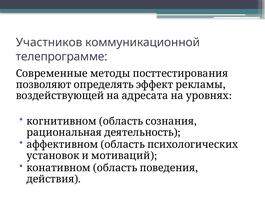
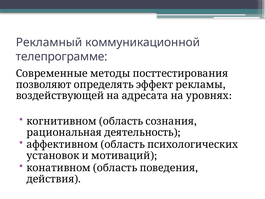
Участников: Участников -> Рекламный (49, 42)
